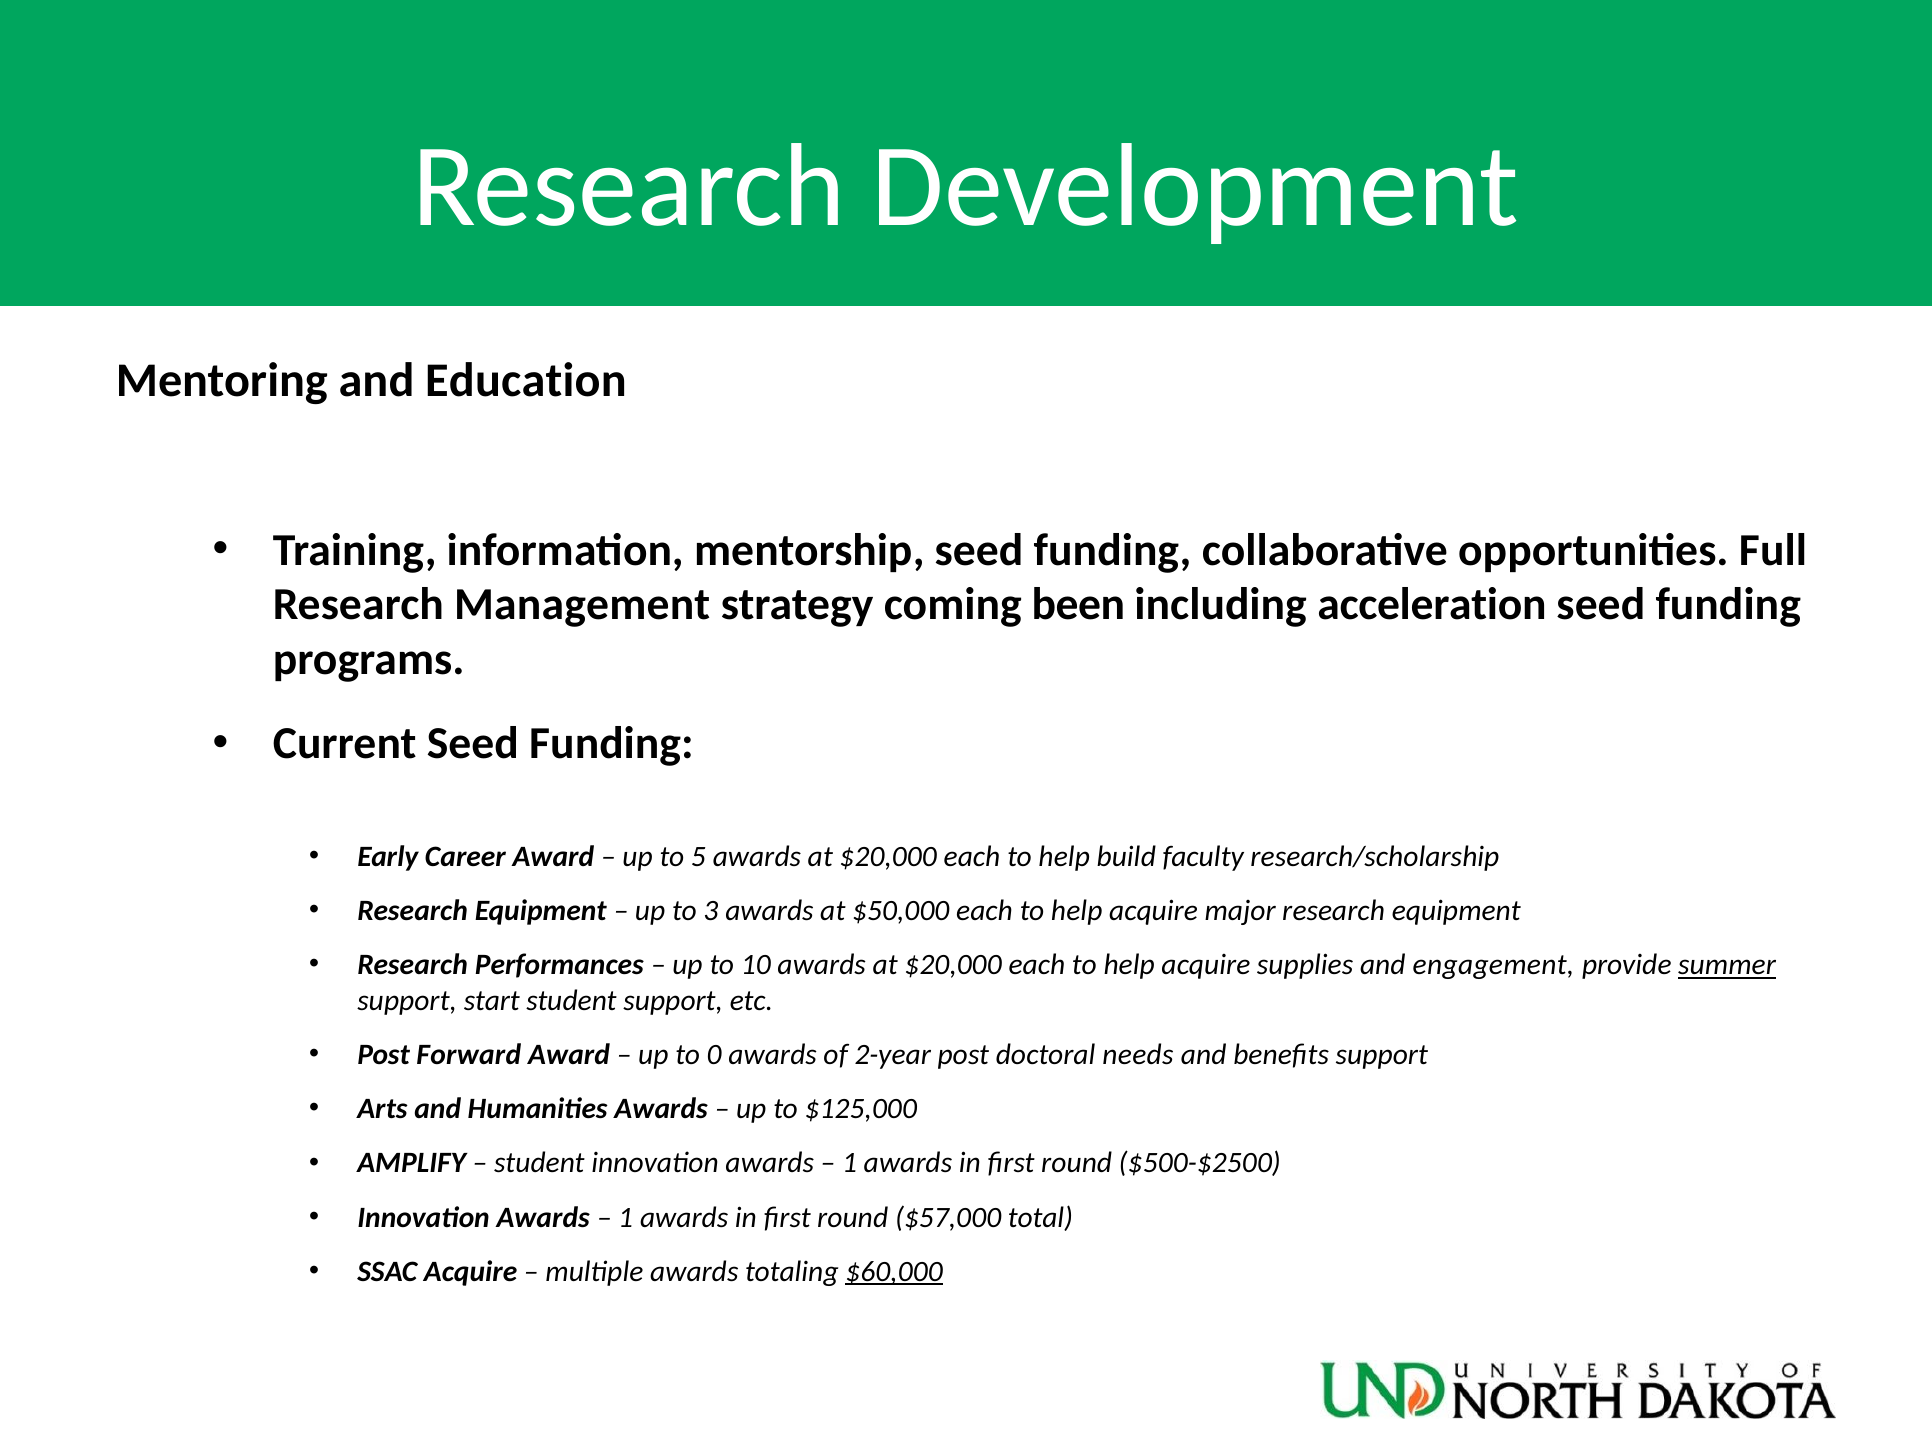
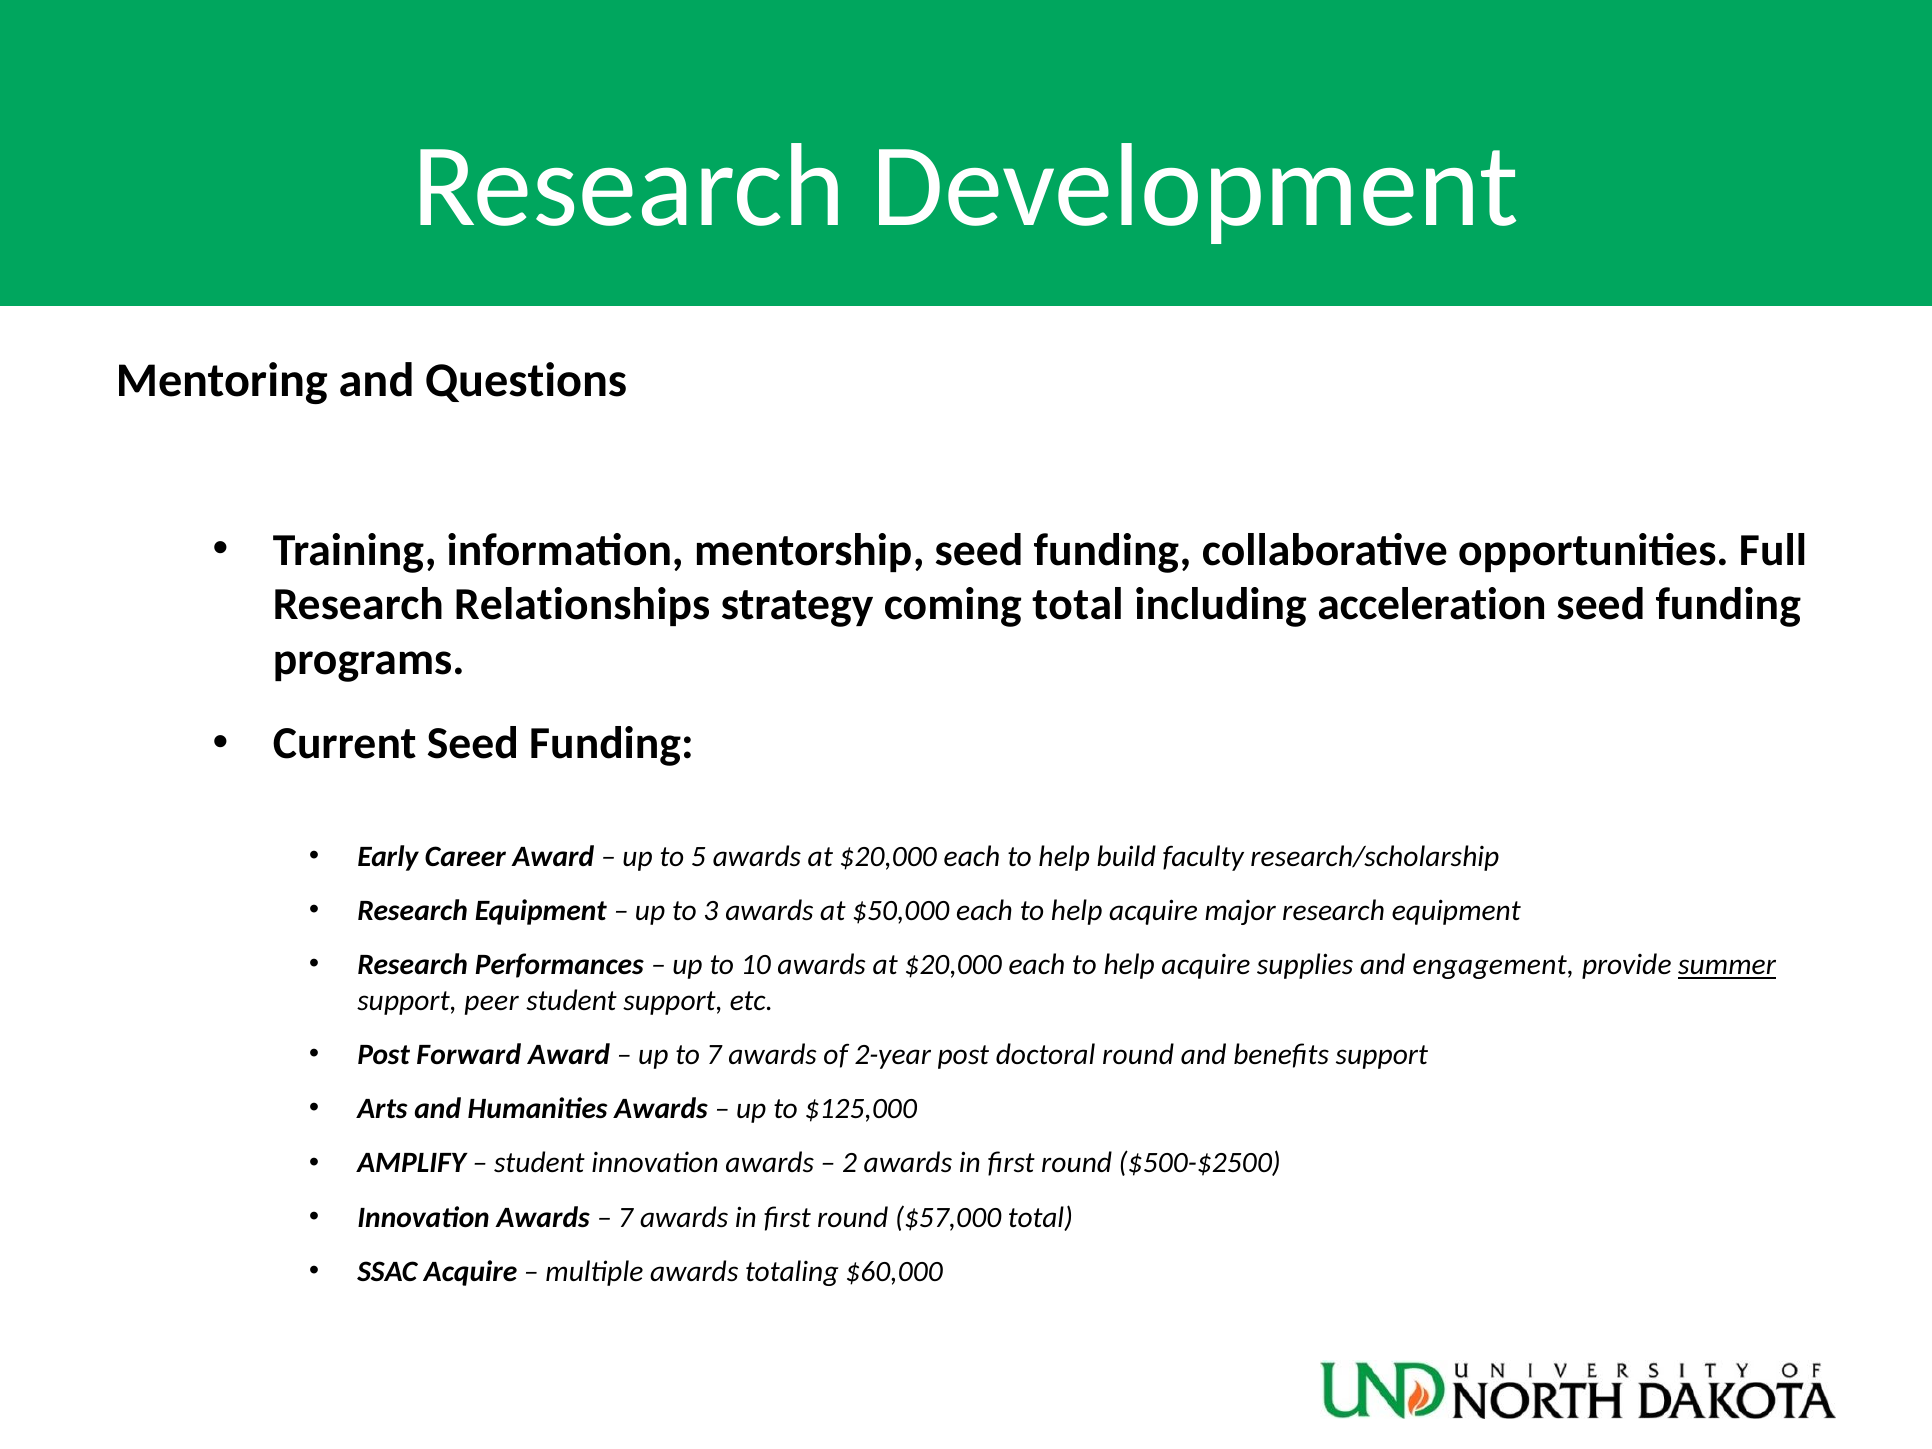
Education: Education -> Questions (526, 380)
Management: Management -> Relationships (582, 605)
coming been: been -> total (1078, 605)
start: start -> peer (492, 1001)
to 0: 0 -> 7 (714, 1055)
doctoral needs: needs -> round (1138, 1055)
1: 1 -> 2 (850, 1163)
1: 1 -> 7 (626, 1217)
$60,000 underline: present -> none (894, 1272)
